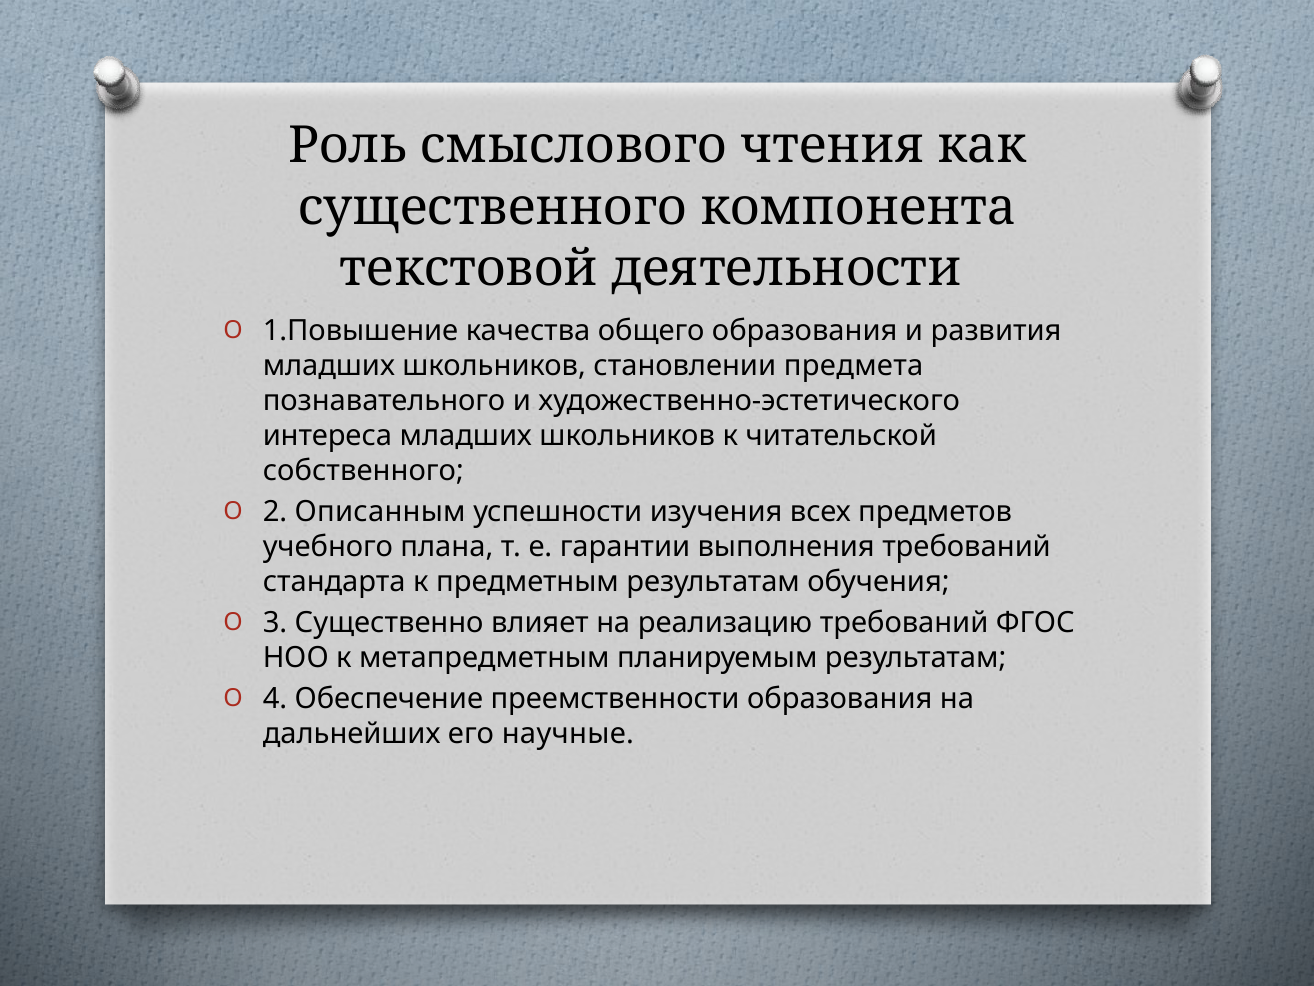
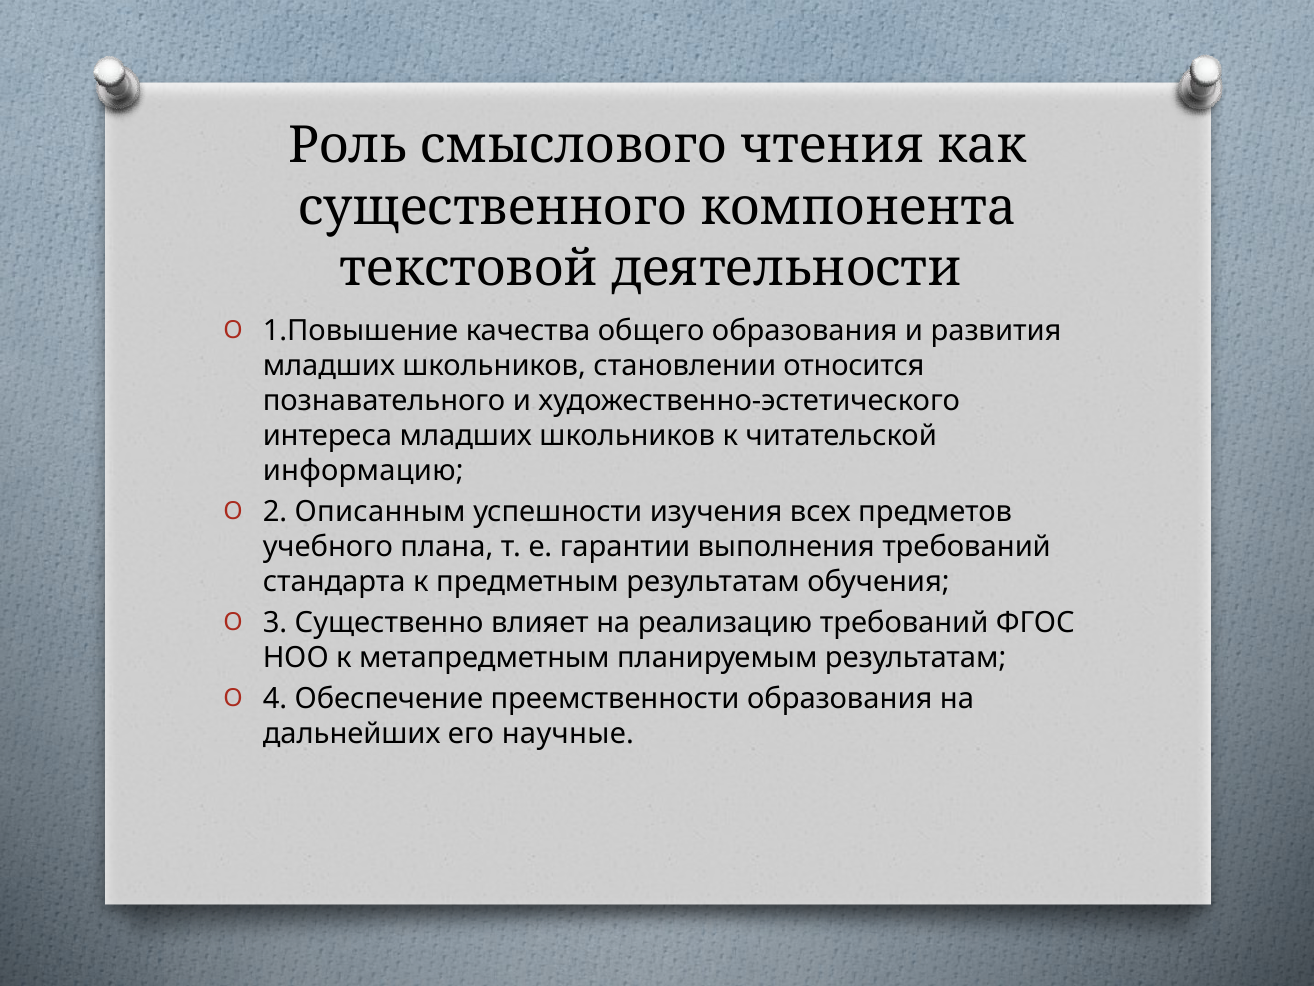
предмета: предмета -> относится (854, 366)
собственного: собственного -> информацию (363, 471)
